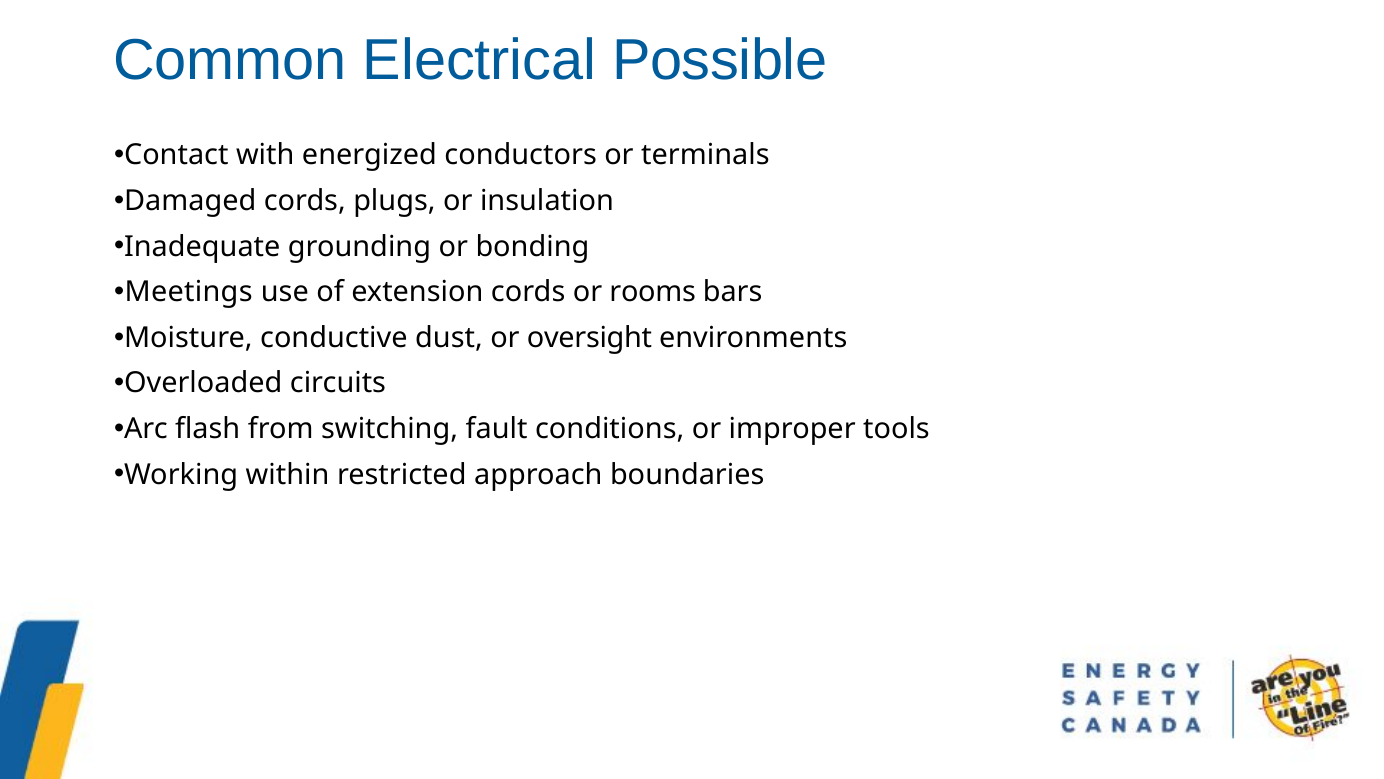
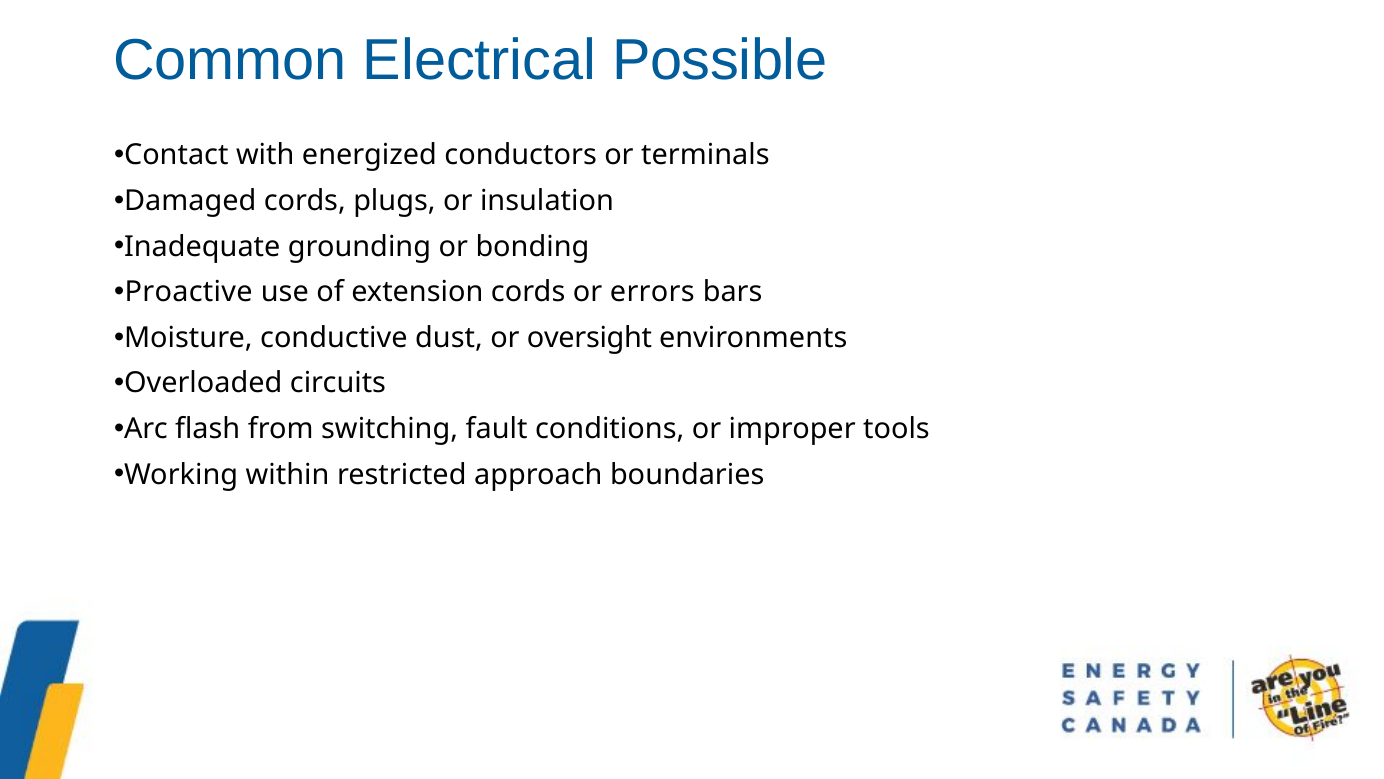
Meetings: Meetings -> Proactive (189, 292)
rooms: rooms -> errors (652, 292)
